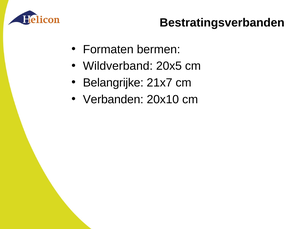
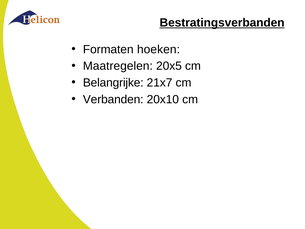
Bestratingsverbanden underline: none -> present (222, 23)
bermen: bermen -> hoeken (158, 49)
Wildverband: Wildverband -> Maatregelen (118, 66)
